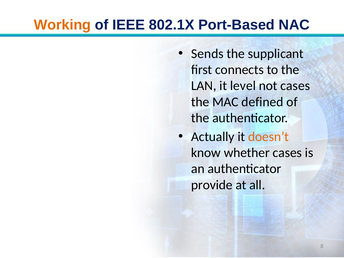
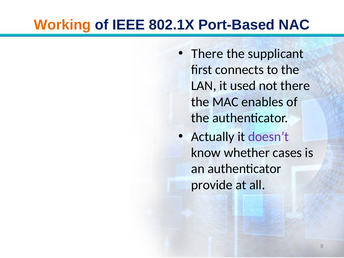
Sends: Sends -> There (207, 54)
level: level -> used (243, 86)
not cases: cases -> there (295, 86)
defined: defined -> enables (262, 102)
doesn’t colour: orange -> purple (268, 137)
